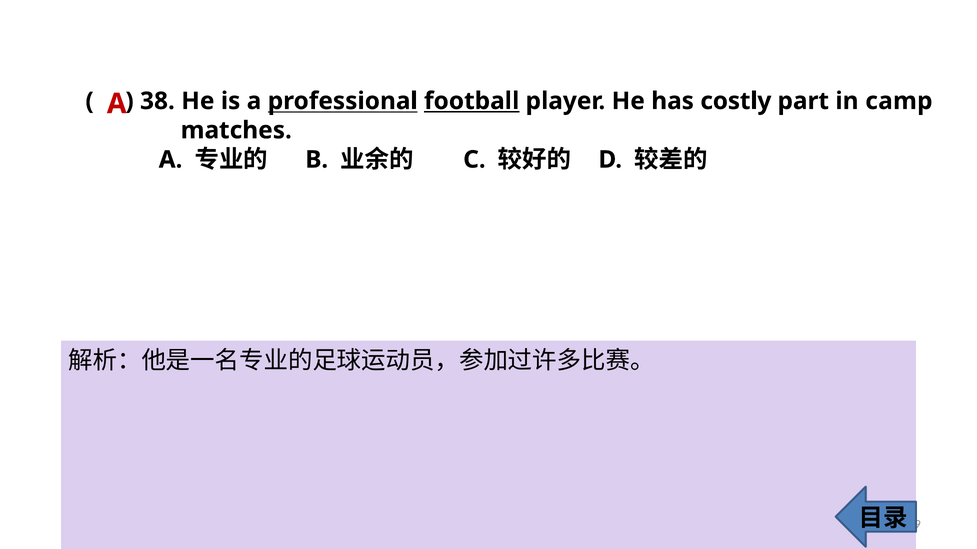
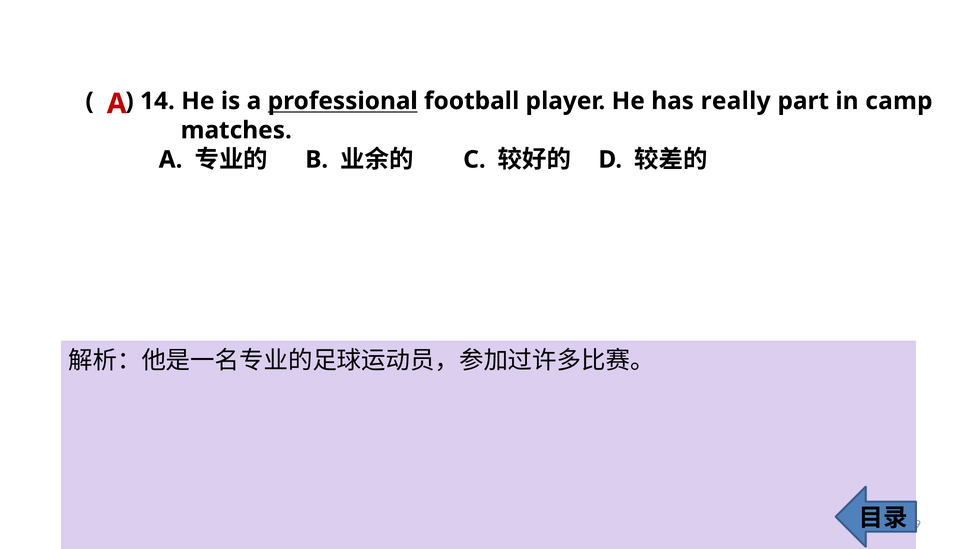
38: 38 -> 14 (157, 101)
football underline: present -> none (472, 101)
costly: costly -> really (736, 101)
